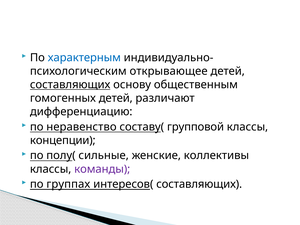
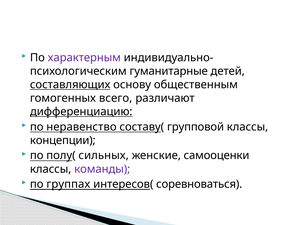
характерным colour: blue -> purple (84, 58)
открывающее: открывающее -> гуманитарные (169, 71)
гомогенных детей: детей -> всего (116, 98)
дифференциацию underline: none -> present (81, 112)
сильные: сильные -> сильных (104, 156)
коллективы: коллективы -> самооценки (216, 156)
интересов( составляющих: составляющих -> соревноваться (199, 184)
